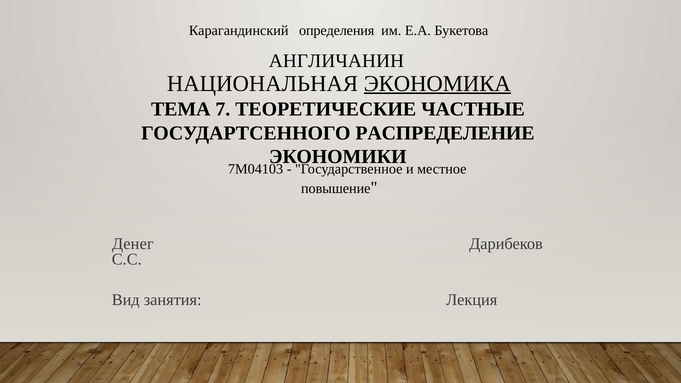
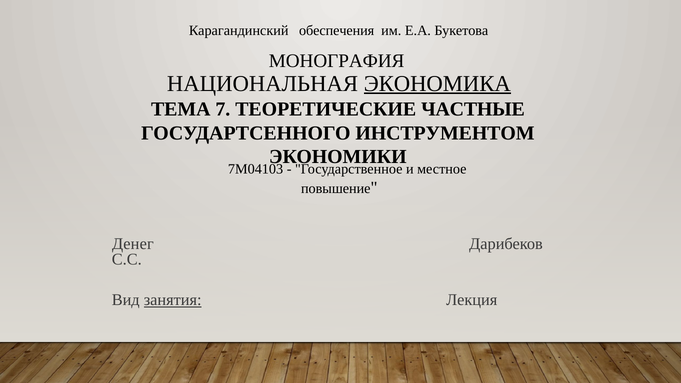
определения: определения -> обеспечения (337, 31)
АНГЛИЧАНИН: АНГЛИЧАНИН -> МОНОГРАФИЯ (337, 61)
РАСПРЕДЕЛЕНИЕ: РАСПРЕДЕЛЕНИЕ -> ИНСТРУМЕНТОМ (445, 133)
занятия underline: none -> present (173, 300)
